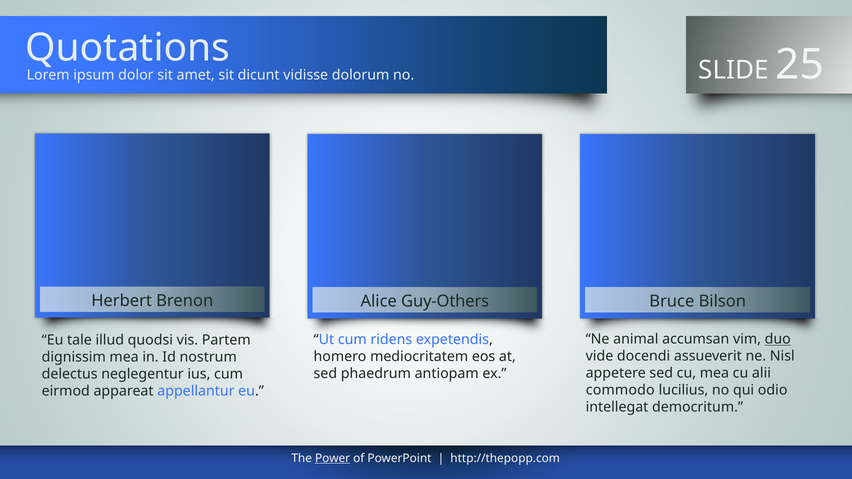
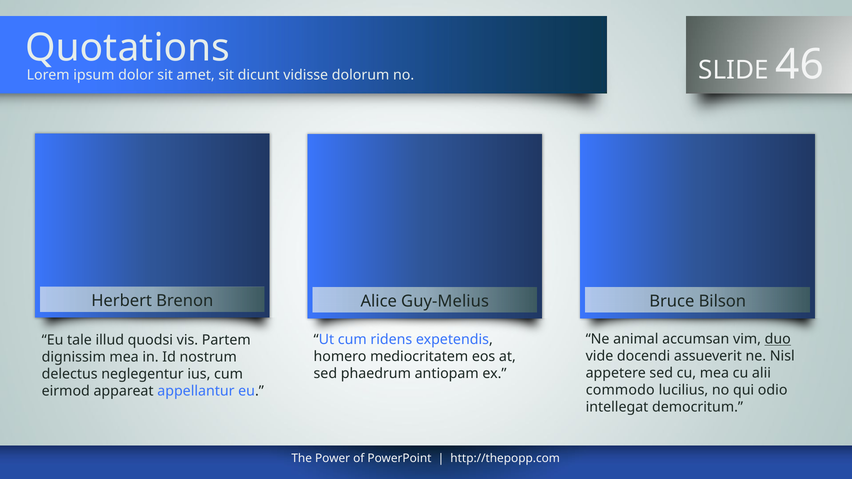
25: 25 -> 46 (800, 65)
Guy-Others: Guy-Others -> Guy-Melius (445, 301)
Power underline: present -> none (333, 458)
